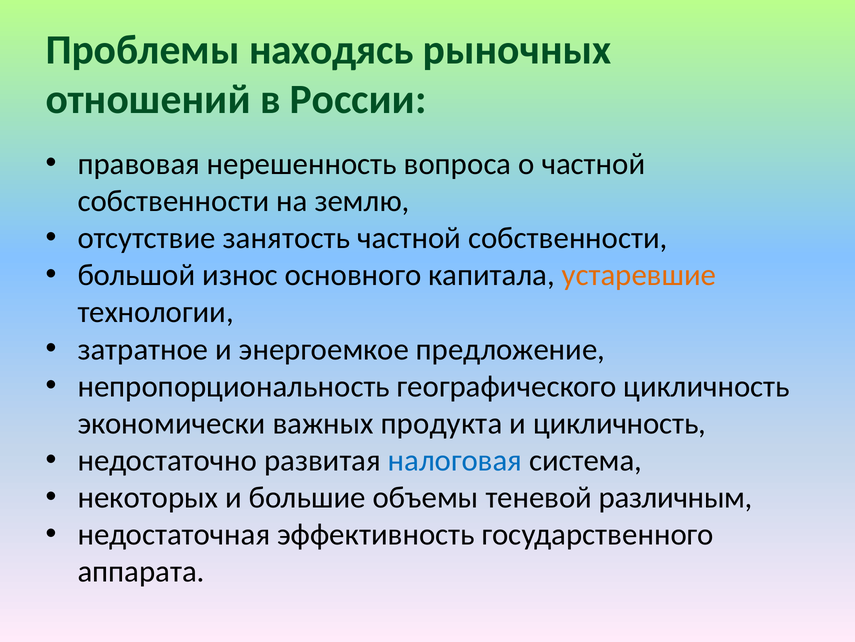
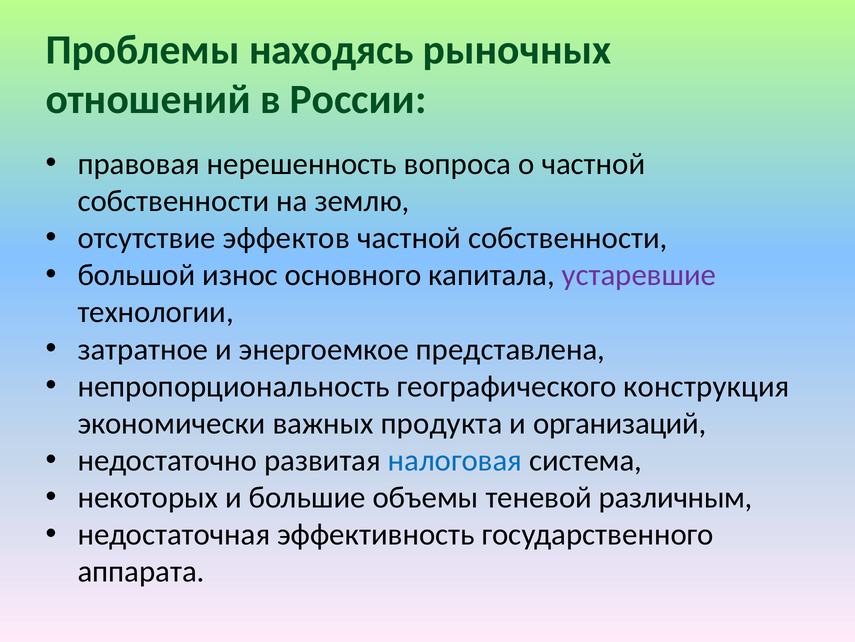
занятость: занятость -> эффектов (286, 238)
устаревшие colour: orange -> purple (639, 275)
предложение: предложение -> представлена (510, 349)
географического цикличность: цикличность -> конструкция (706, 386)
и цикличность: цикличность -> организаций (620, 423)
